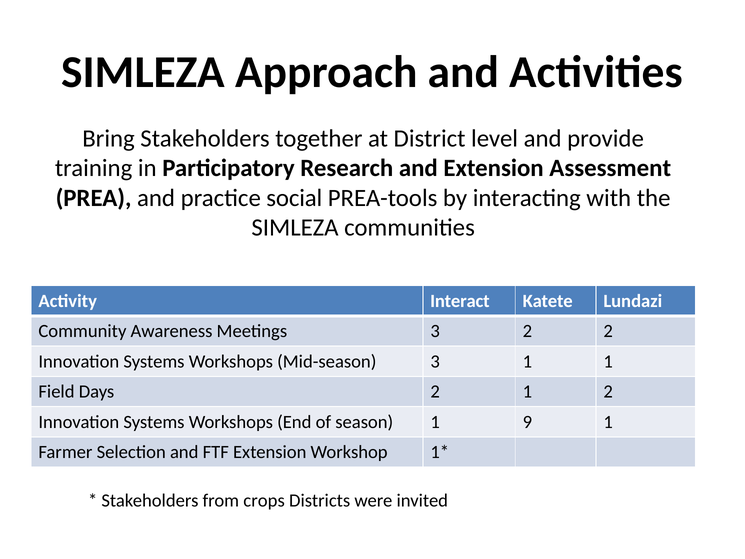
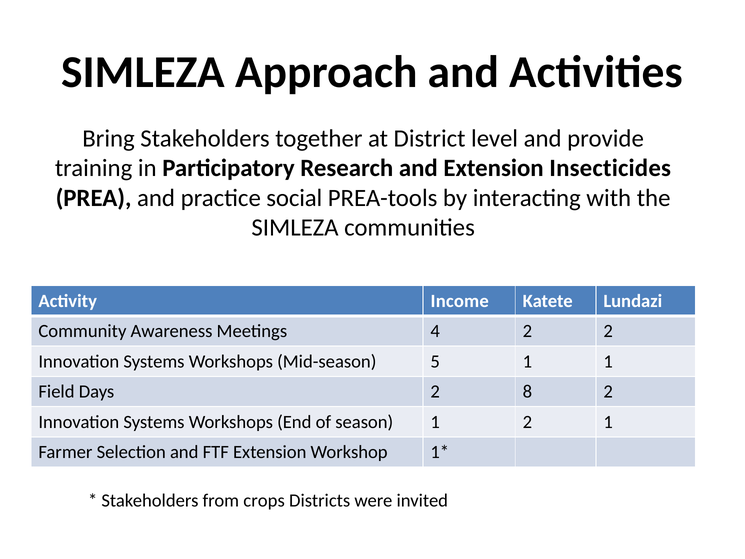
Assessment: Assessment -> Insecticides (610, 168)
Interact: Interact -> Income (460, 301)
Meetings 3: 3 -> 4 (435, 331)
Mid-season 3: 3 -> 5 (435, 361)
2 1: 1 -> 8 (527, 392)
1 9: 9 -> 2 (527, 422)
